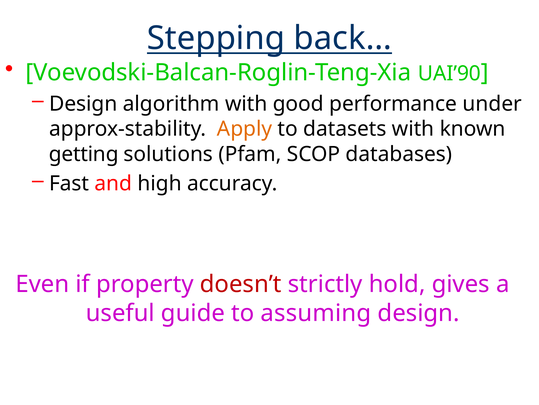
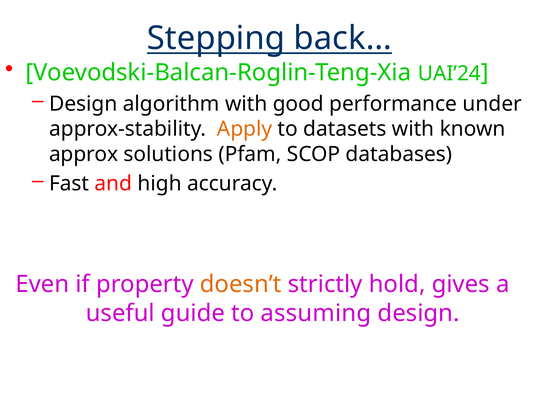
UAI’90: UAI’90 -> UAI’24 (449, 74)
getting: getting -> approx (84, 154)
doesn’t colour: red -> orange (241, 284)
